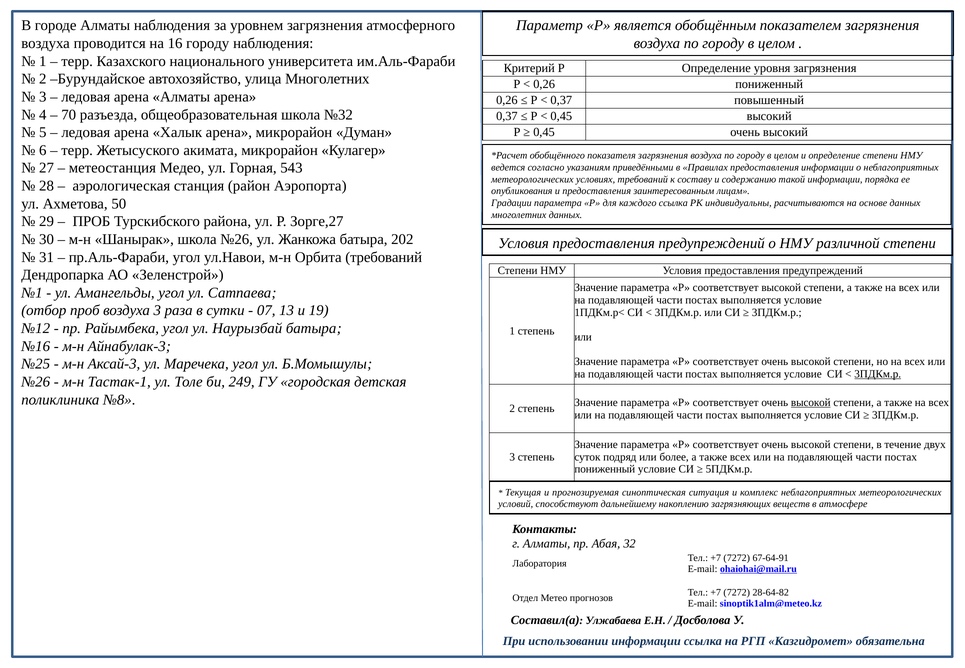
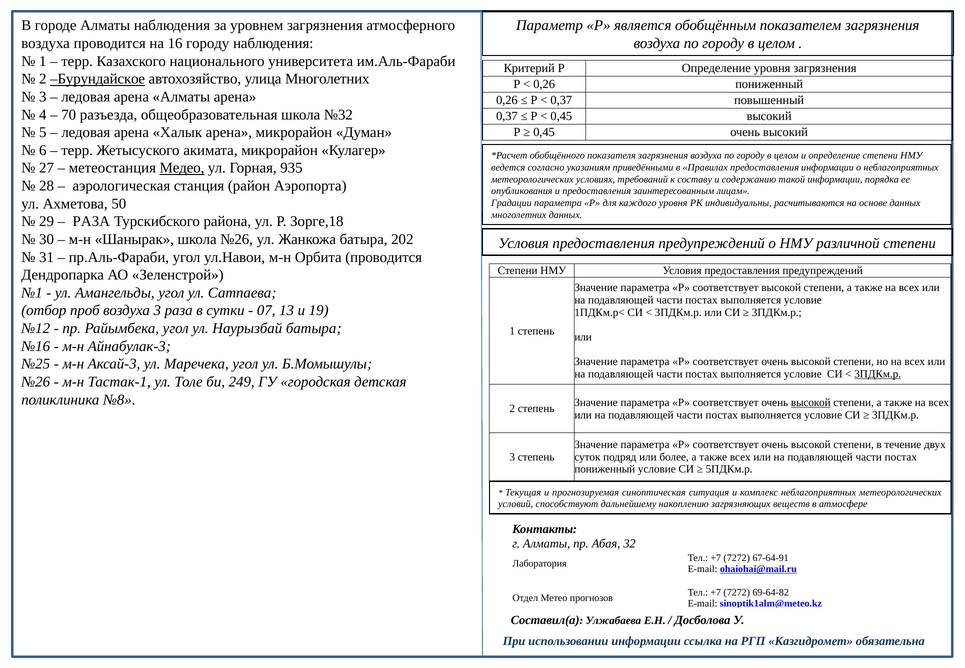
Бурундайское underline: none -> present (98, 79)
Медео underline: none -> present (182, 168)
543: 543 -> 935 (291, 168)
каждого ссылка: ссылка -> уровня (673, 203)
ПРОБ: ПРОБ -> РАЗА (91, 222)
Зорге,27: Зорге,27 -> Зорге,18 (317, 222)
Орбита требований: требований -> проводится (384, 257)
28-64-82: 28-64-82 -> 69-64-82 (771, 592)
